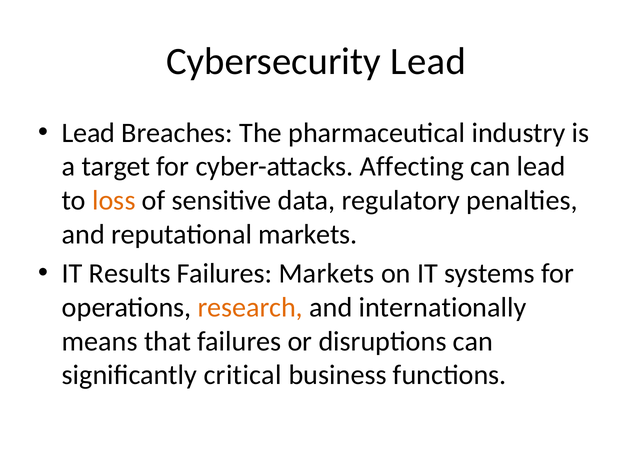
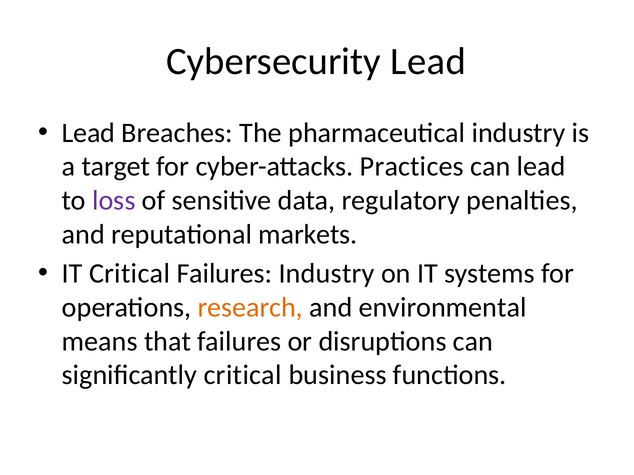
Affecting: Affecting -> Practices (412, 167)
loss colour: orange -> purple (114, 201)
IT Results: Results -> Critical (130, 274)
Failures Markets: Markets -> Industry (327, 274)
internationally: internationally -> environmental (443, 308)
